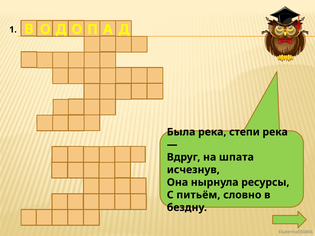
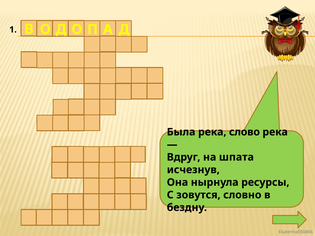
степи: степи -> слово (244, 132)
питьём: питьём -> зовутся (198, 195)
